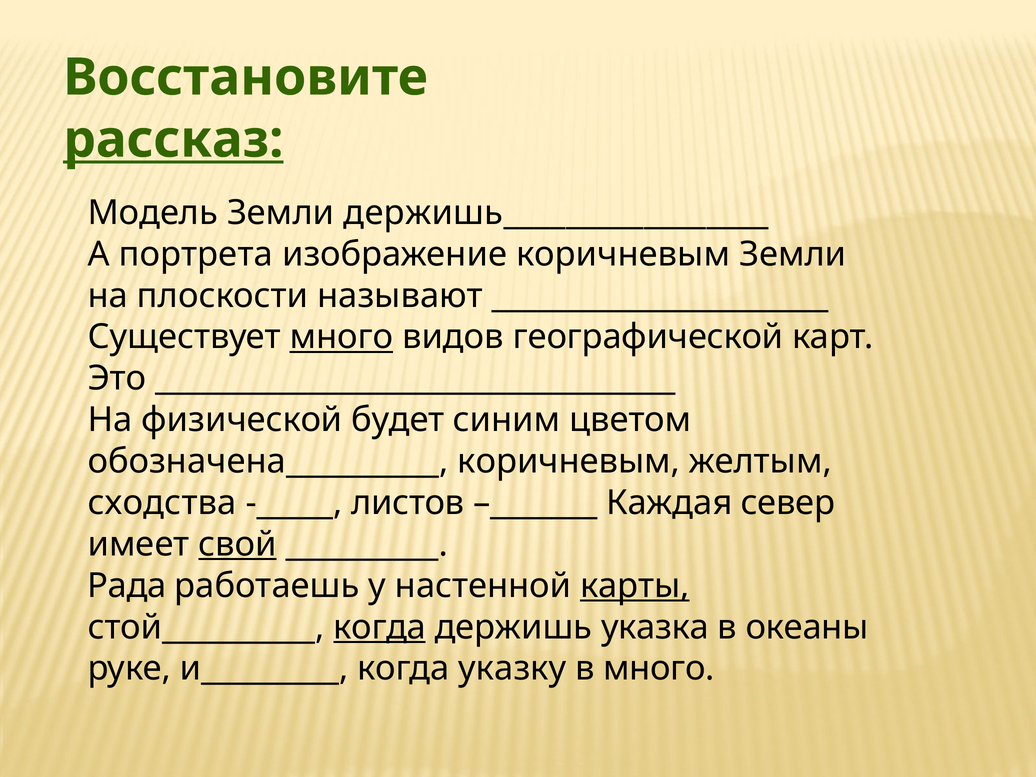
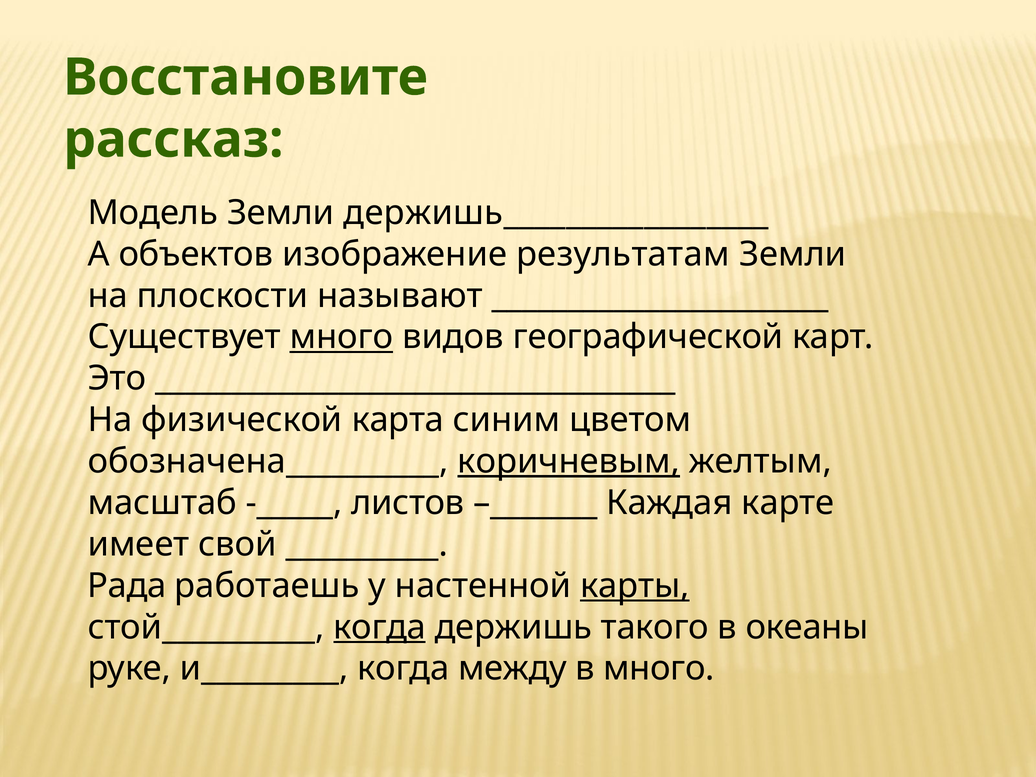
рассказ underline: present -> none (173, 140)
портрета: портрета -> объектов (196, 254)
изображение коричневым: коричневым -> результатам (623, 254)
будет: будет -> карта (398, 420)
коричневым underline: none -> present (569, 461)
сходства: сходства -> масштаб (162, 503)
север: север -> карте (788, 503)
свой underline: present -> none (237, 544)
указка: указка -> такого (655, 627)
указку: указку -> между (513, 669)
